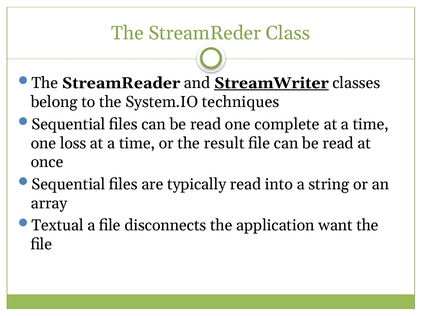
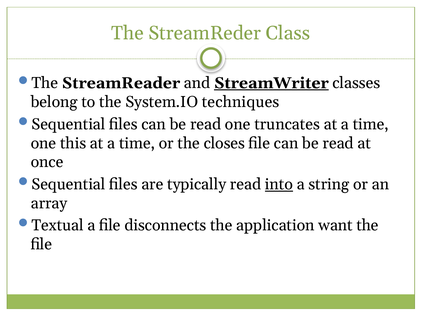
complete: complete -> truncates (287, 124)
loss: loss -> this (73, 143)
result: result -> closes (224, 143)
into underline: none -> present (279, 185)
